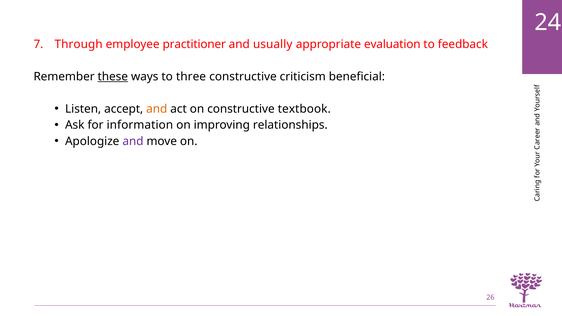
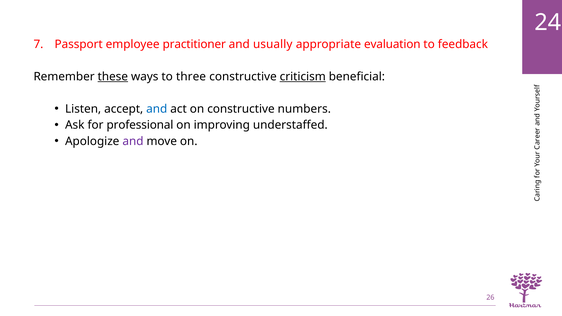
Through: Through -> Passport (79, 44)
criticism underline: none -> present (303, 77)
and colour: orange -> blue (157, 109)
textbook: textbook -> numbers (304, 109)
information: information -> professional (140, 125)
relationships: relationships -> understaffed (290, 125)
